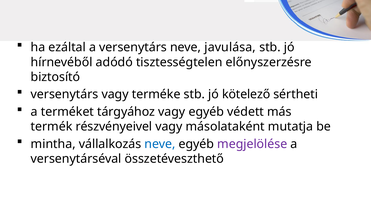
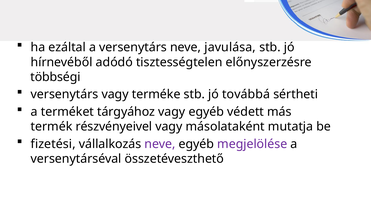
biztosító: biztosító -> többségi (55, 77)
kötelező: kötelező -> továbbá (246, 94)
mintha: mintha -> fizetési (53, 144)
neve colour: blue -> purple (160, 144)
